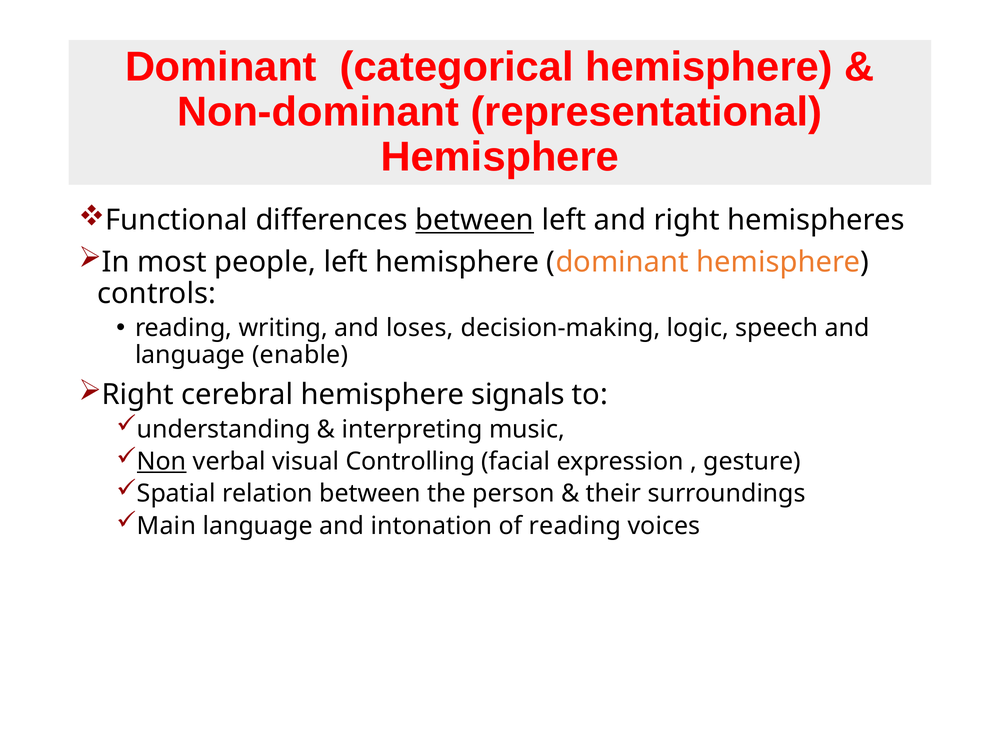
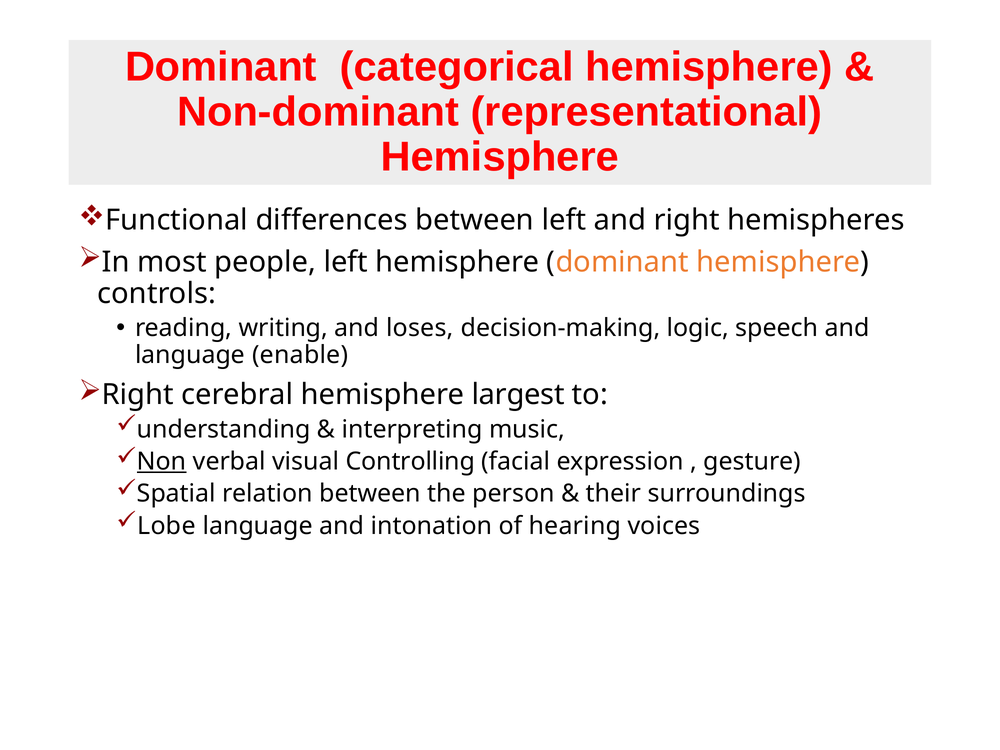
between underline: present -> none (475, 220)
signals: signals -> largest (518, 395)
Main: Main -> Lobe (166, 526)
of reading: reading -> hearing (575, 526)
